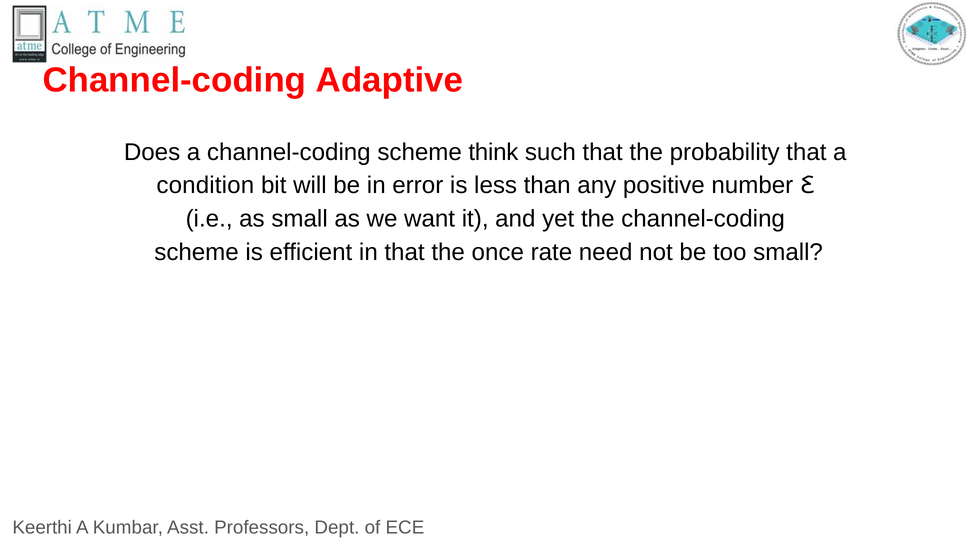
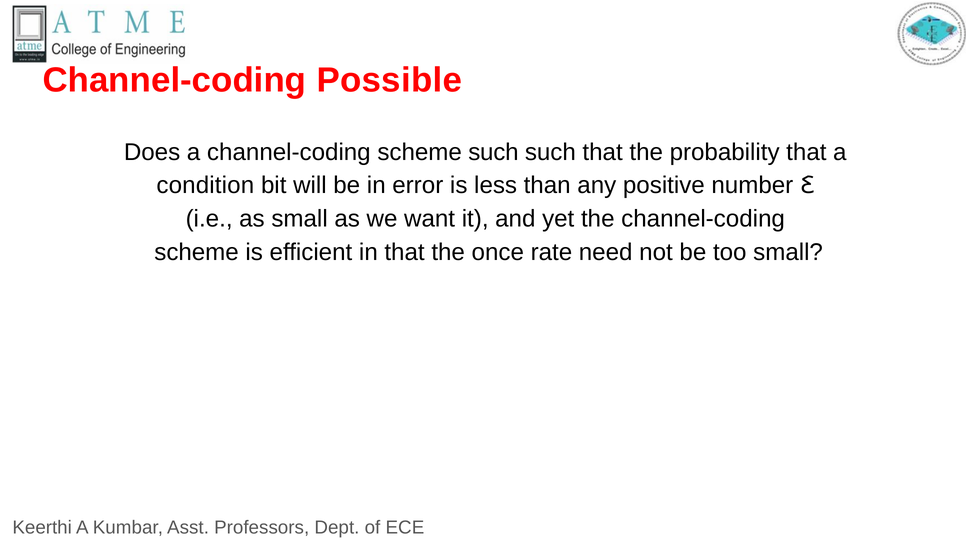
Adaptive: Adaptive -> Possible (389, 80)
scheme think: think -> such (493, 152)
